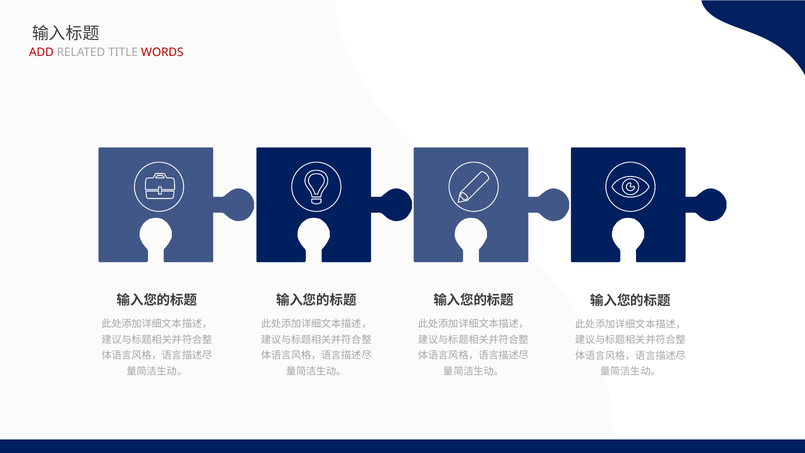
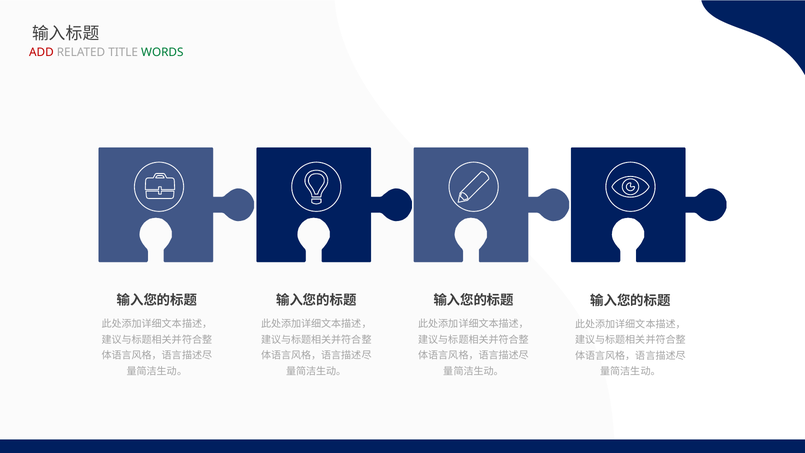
WORDS colour: red -> green (162, 53)
